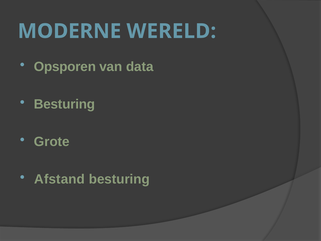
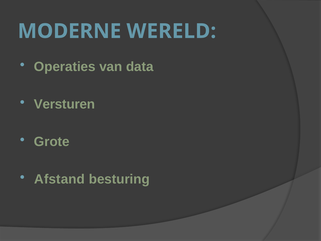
Opsporen: Opsporen -> Operaties (65, 67)
Besturing: Besturing -> Versturen (64, 104)
